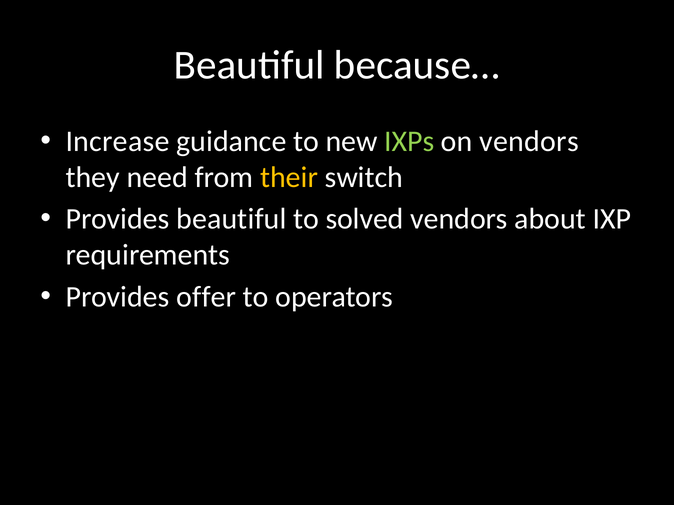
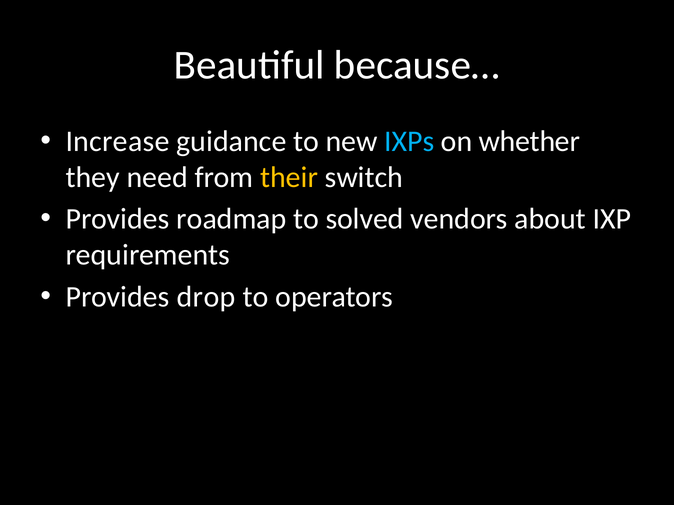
IXPs colour: light green -> light blue (409, 141)
on vendors: vendors -> whether (529, 141)
Provides beautiful: beautiful -> roadmap (231, 219)
offer: offer -> drop (206, 297)
